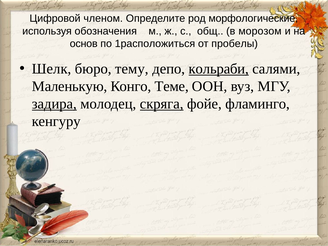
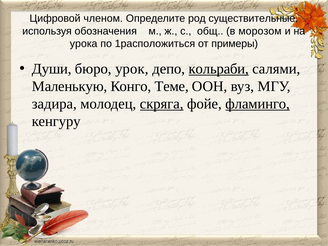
морфологические: морфологические -> существительные (253, 19)
основ: основ -> урока (84, 44)
пробелы: пробелы -> примеры (235, 44)
Шелк: Шелк -> Души (52, 69)
тему: тему -> урок (132, 69)
задира underline: present -> none (54, 104)
фламинго underline: none -> present (258, 104)
